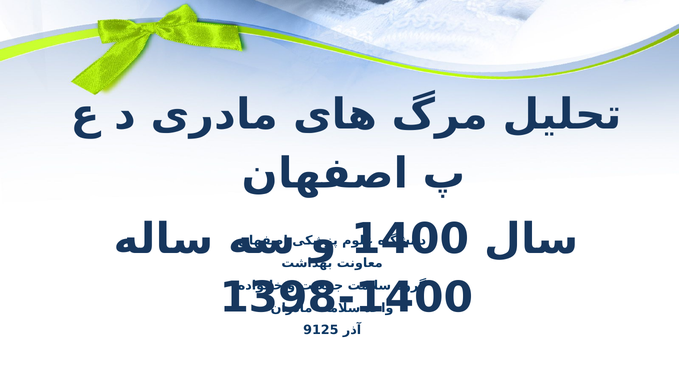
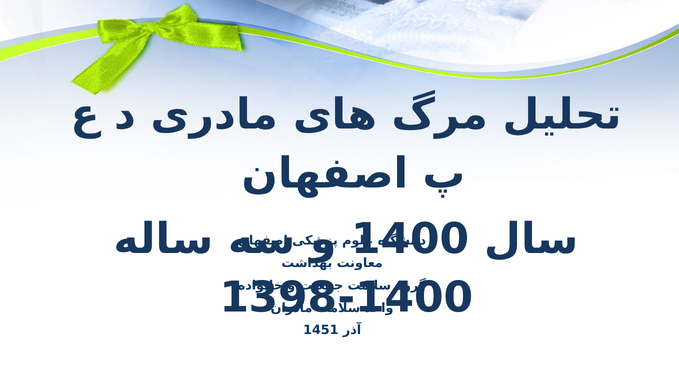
9125: 9125 -> 1451 (321, 330)
